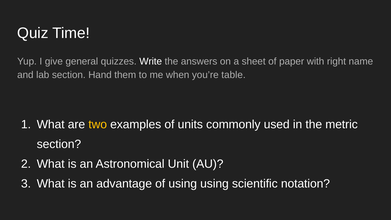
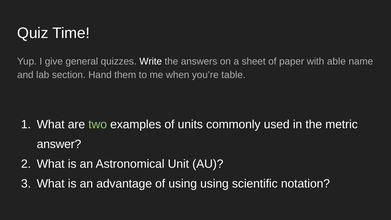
right: right -> able (336, 61)
two colour: yellow -> light green (98, 124)
section: section -> answer (59, 144)
